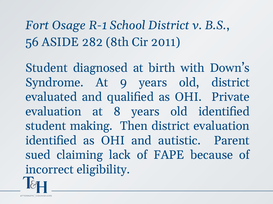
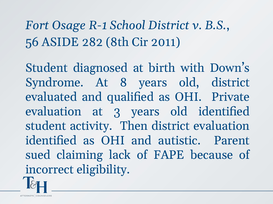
9: 9 -> 8 (124, 83)
8: 8 -> 3 (117, 112)
making: making -> activity (91, 126)
